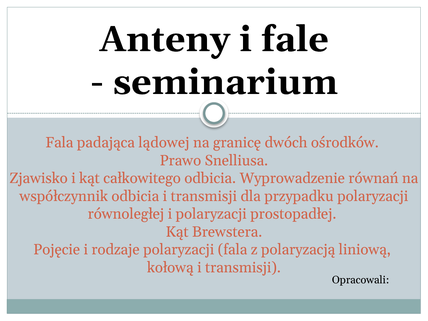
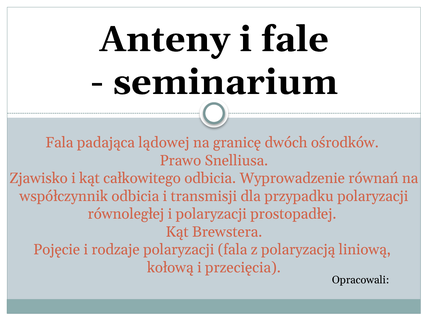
kołową i transmisji: transmisji -> przecięcia (243, 267)
